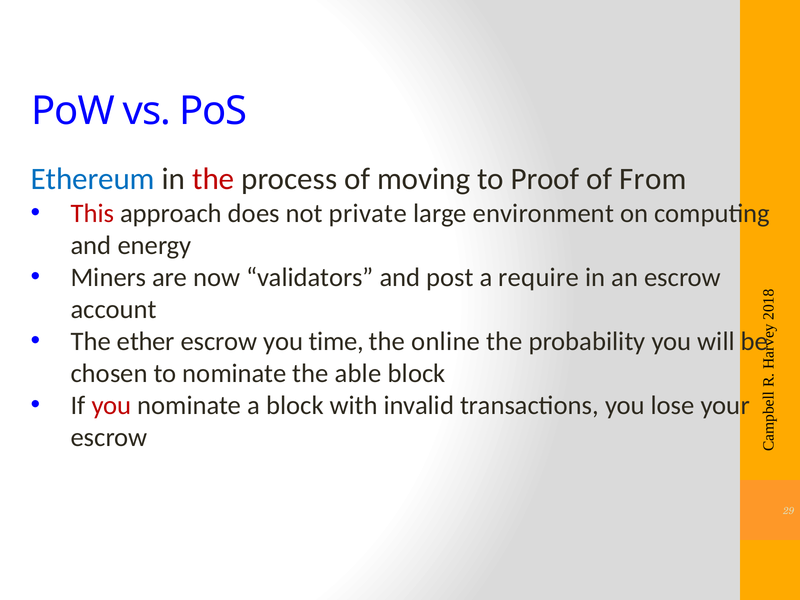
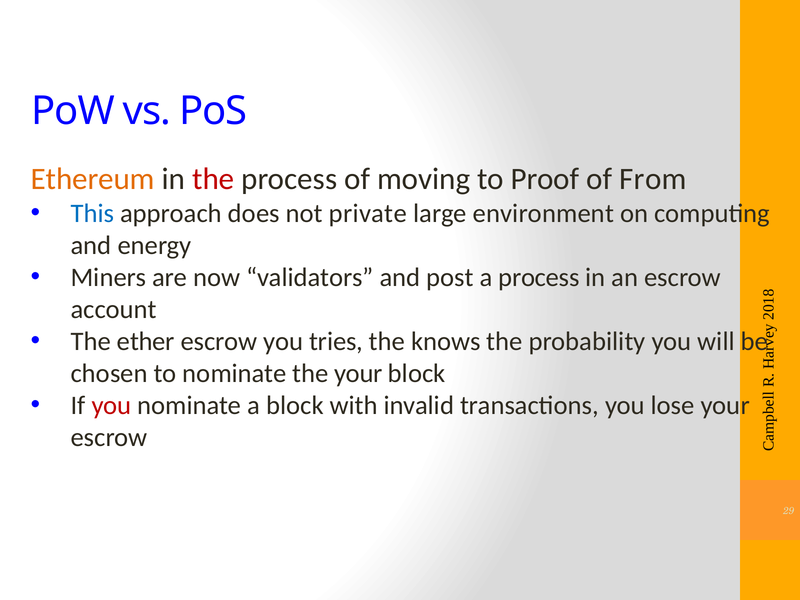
Ethereum colour: blue -> orange (93, 179)
This colour: red -> blue (92, 213)
a require: require -> process (539, 277)
time: time -> tries (336, 341)
online: online -> knows (446, 341)
the able: able -> your (358, 373)
